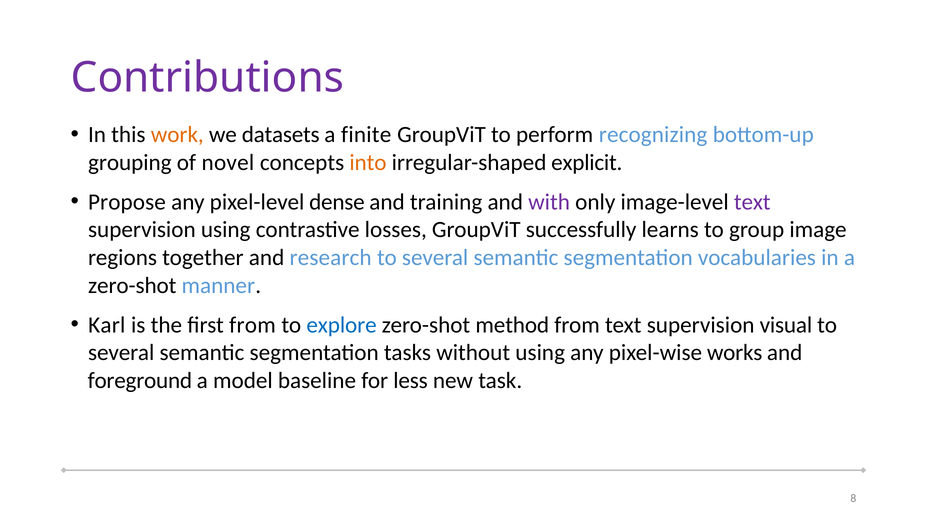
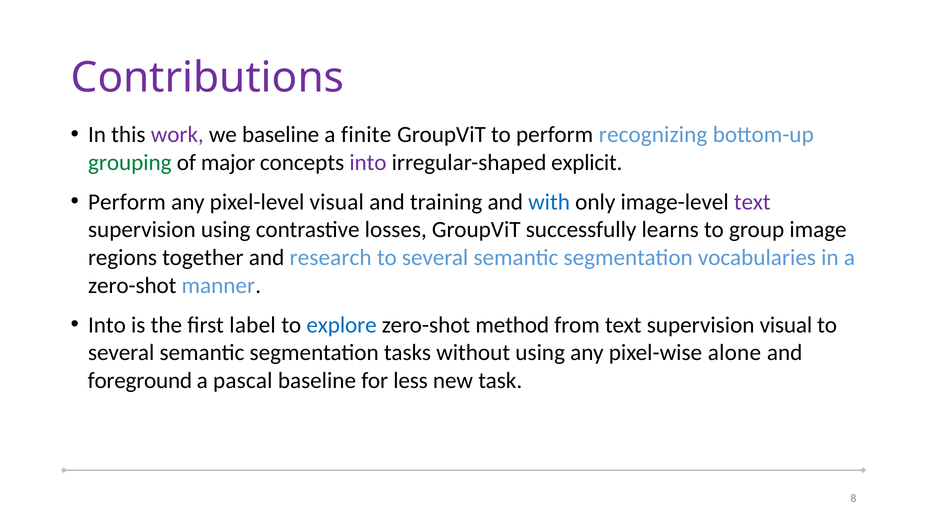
work colour: orange -> purple (177, 135)
we datasets: datasets -> baseline (281, 135)
grouping colour: black -> green (130, 162)
novel: novel -> major (228, 162)
into colour: orange -> purple (368, 162)
Propose: Propose -> Perform (127, 202)
pixel-level dense: dense -> visual (337, 202)
with colour: purple -> blue (549, 202)
Karl: Karl -> Into (107, 325)
first from: from -> label (253, 325)
works: works -> alone (734, 352)
model: model -> pascal (243, 380)
